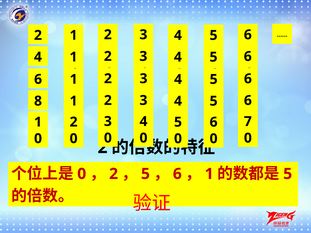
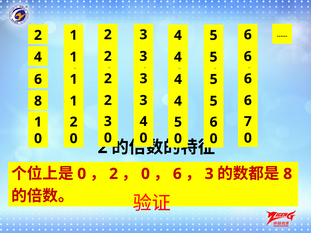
5: 5 -> 0 (145, 174)
1: 1 -> 3 (209, 174)
5: 5 -> 8 (288, 174)
